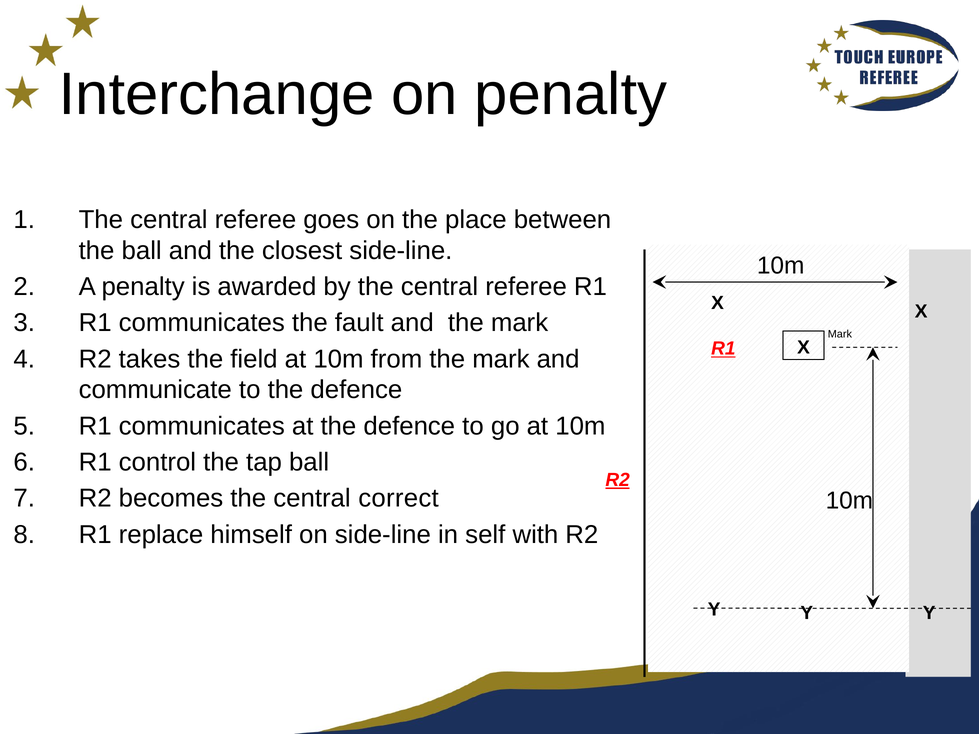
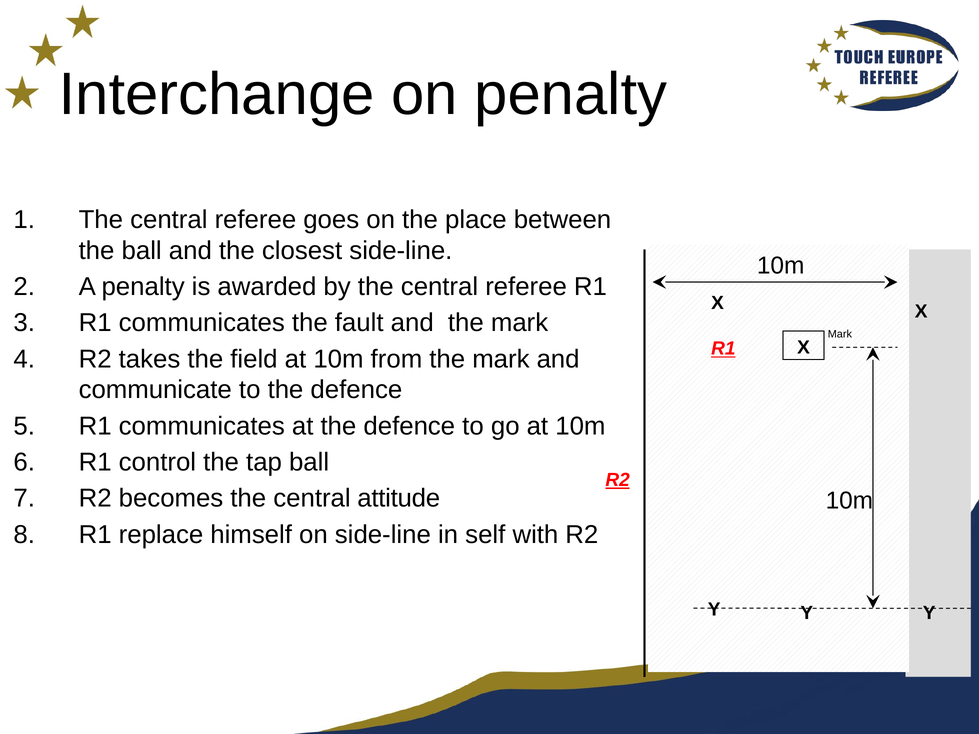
correct: correct -> attitude (399, 499)
